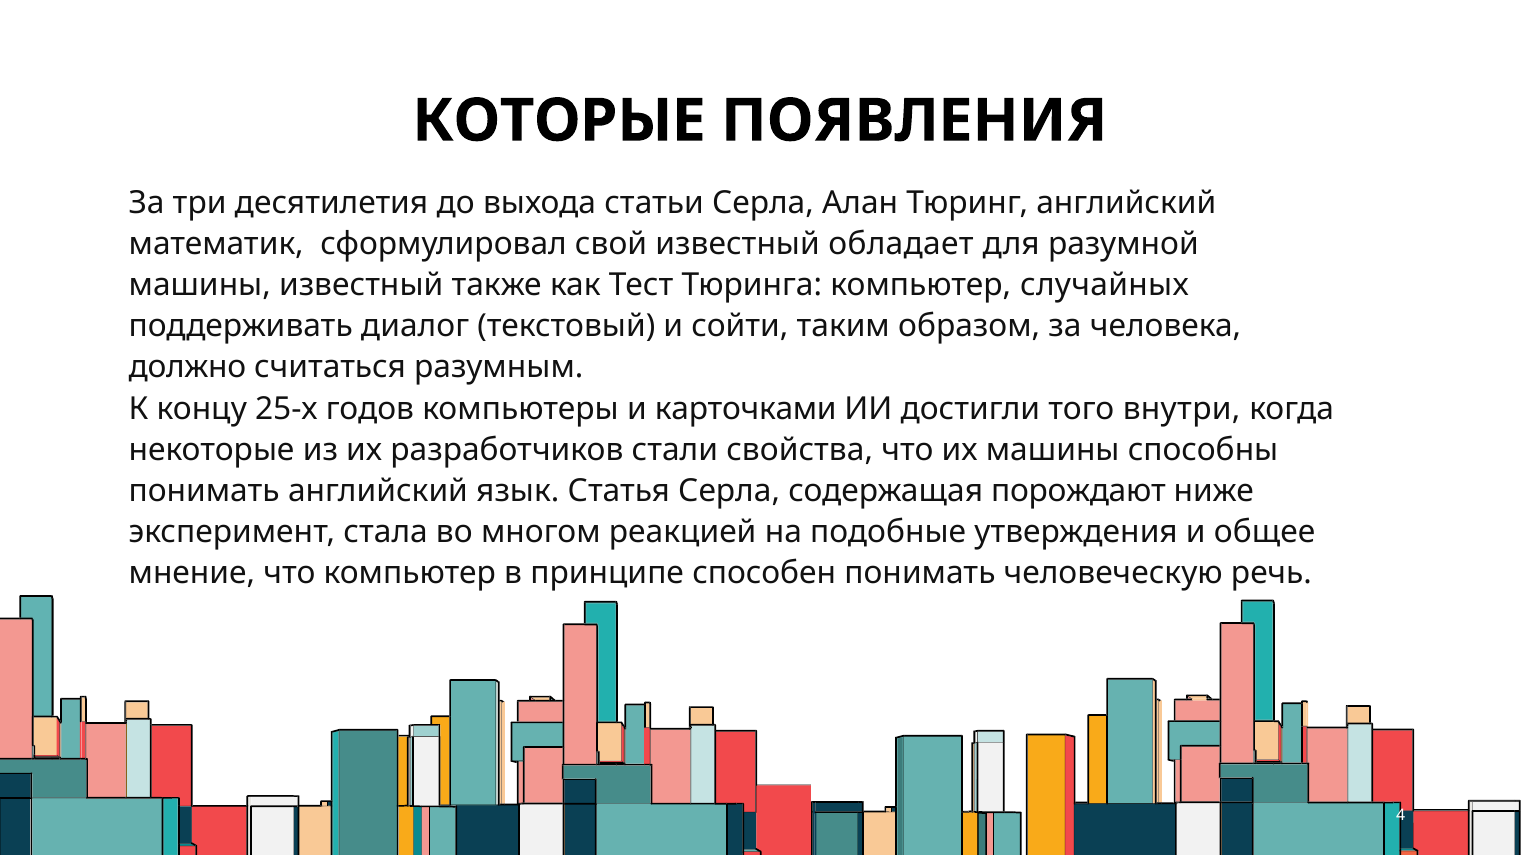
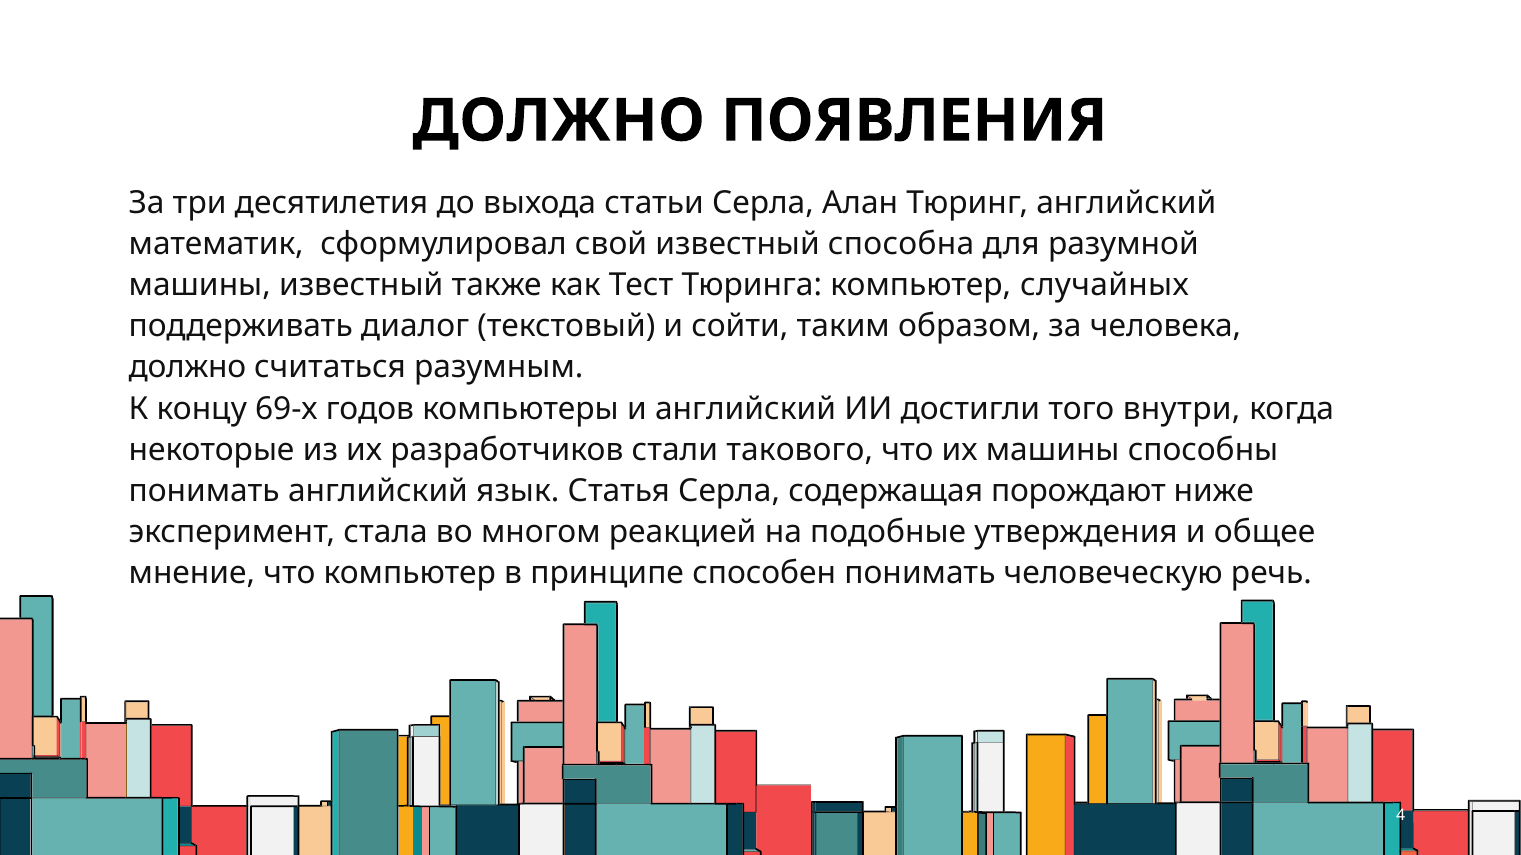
КОТОРЫЕ: КОТОРЫЕ -> ДОЛЖНО (559, 121)
обладает: обладает -> способна (901, 244)
25-х: 25-х -> 69-х (286, 409)
и карточками: карточками -> английский (746, 409)
свойства: свойства -> такового (800, 450)
